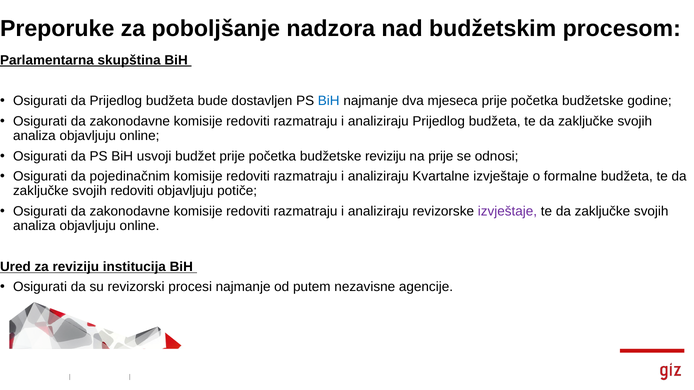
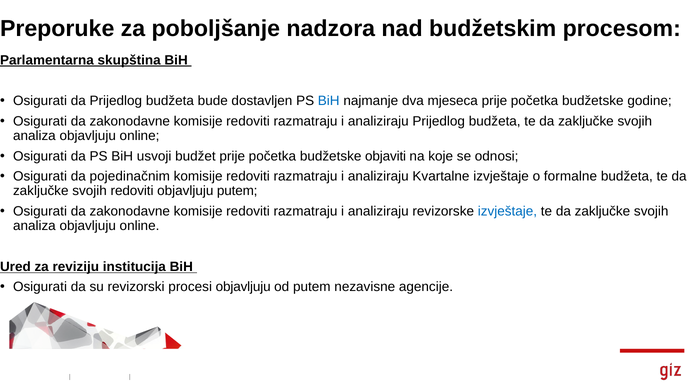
budžetske reviziju: reviziju -> objaviti (386, 156)
na prije: prije -> koje (441, 156)
objavljuju potiče: potiče -> putem (237, 191)
izvještaje colour: purple -> blue (507, 212)
procesi najmanje: najmanje -> objavljuju (243, 287)
